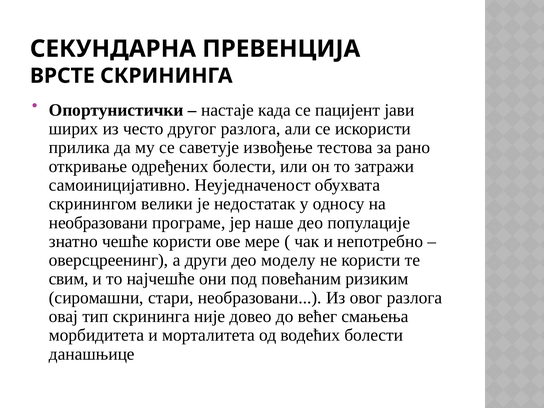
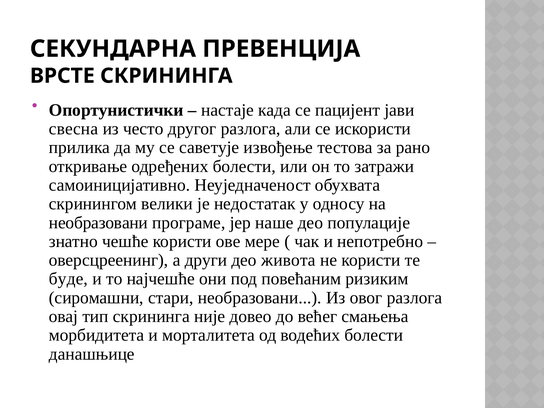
ширих: ширих -> свесна (74, 129)
моделу: моделу -> живота (288, 260)
свим: свим -> буде (68, 279)
